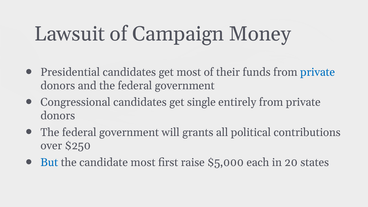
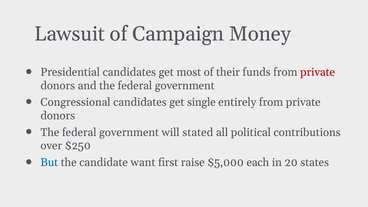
private colour: blue -> red (318, 72)
grants: grants -> stated (198, 132)
candidate most: most -> want (143, 162)
